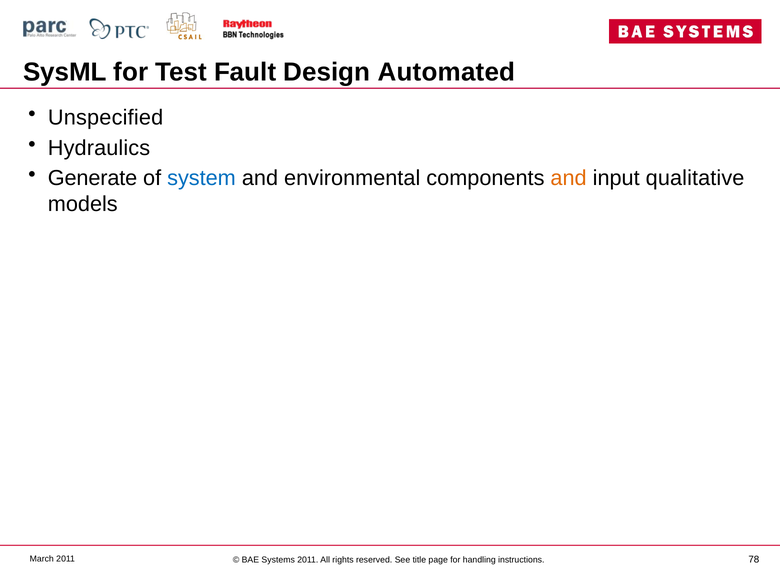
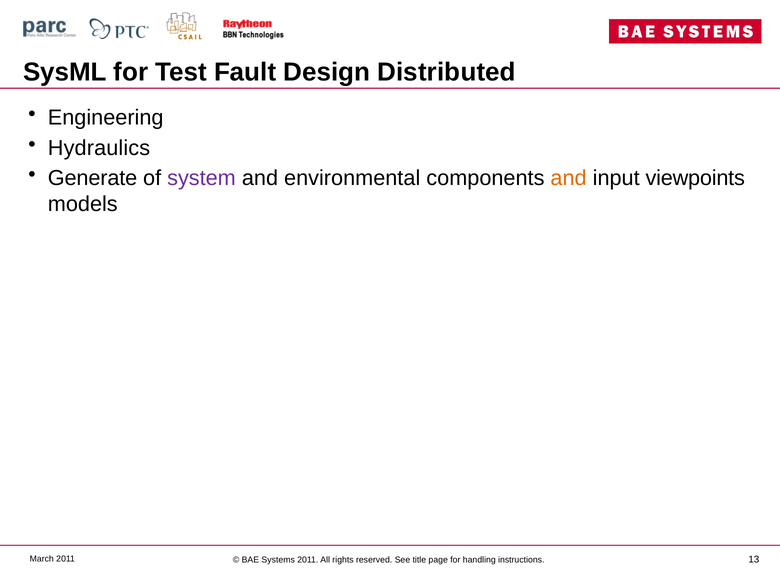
Automated: Automated -> Distributed (447, 72)
Unspecified: Unspecified -> Engineering (106, 118)
system colour: blue -> purple (201, 178)
qualitative: qualitative -> viewpoints (695, 178)
78: 78 -> 13 (754, 560)
